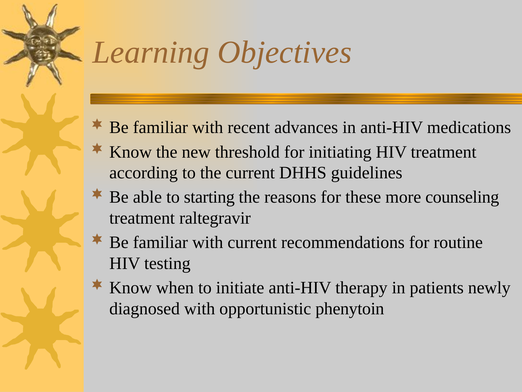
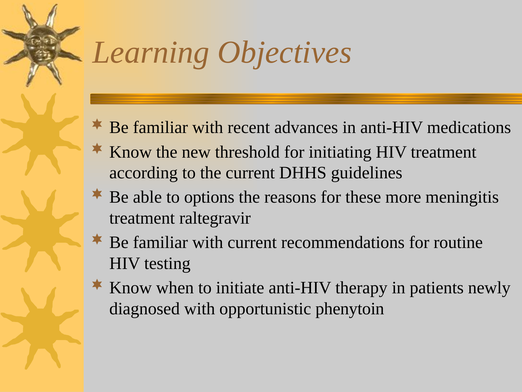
starting: starting -> options (209, 197)
counseling: counseling -> meningitis (462, 197)
